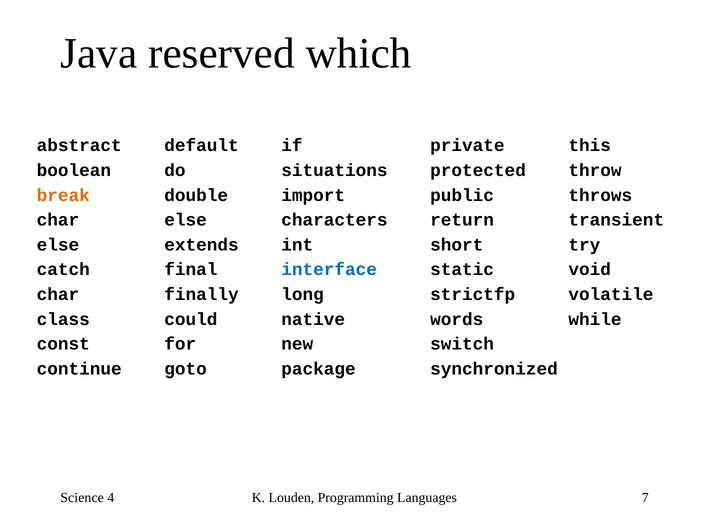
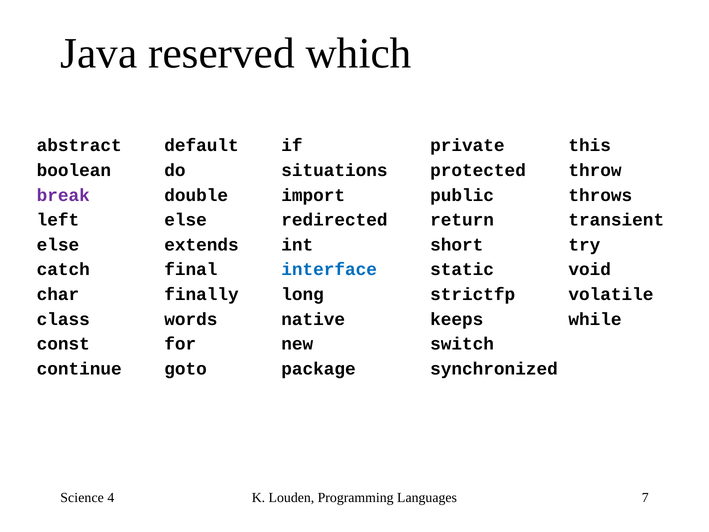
break colour: orange -> purple (63, 195)
char: char -> left (58, 220)
characters: characters -> redirected (334, 220)
could: could -> words (191, 319)
words: words -> keeps (457, 319)
